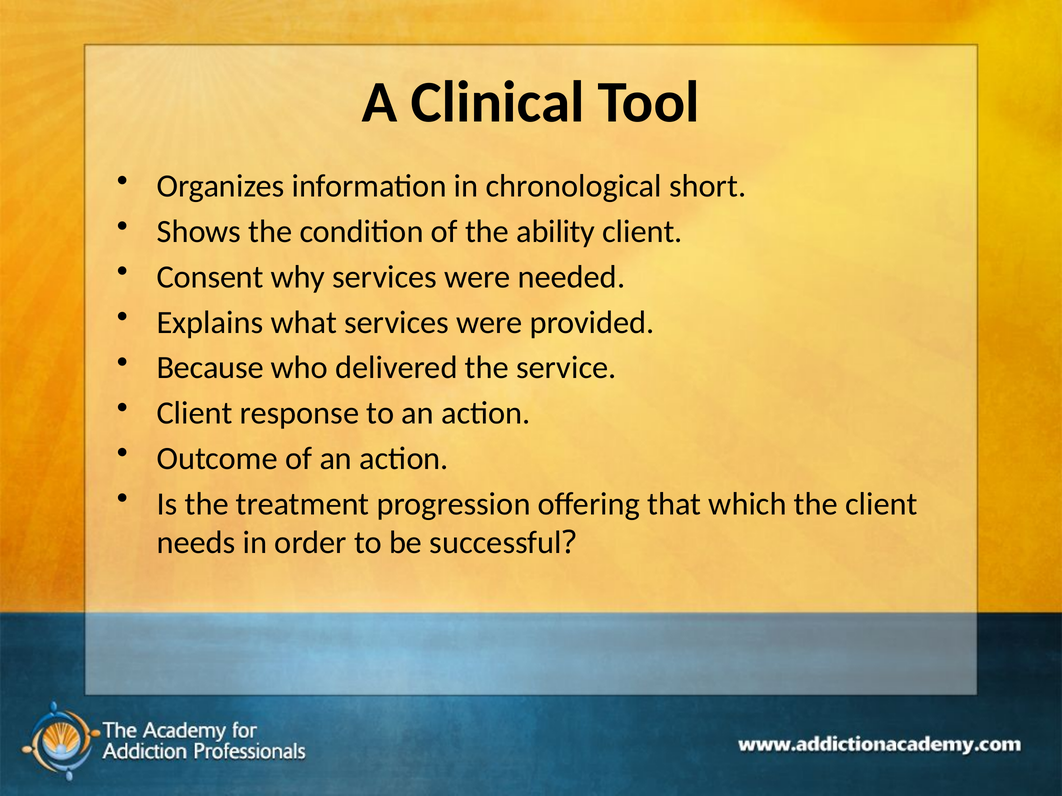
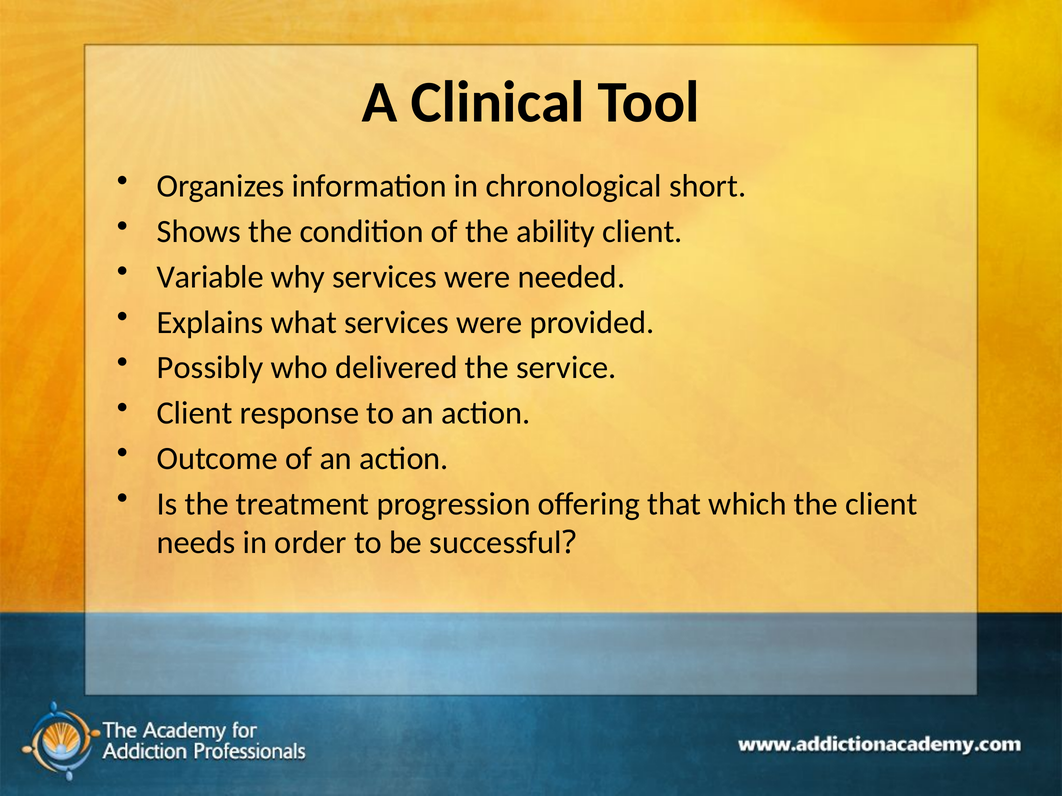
Consent: Consent -> Variable (210, 277)
Because: Because -> Possibly (210, 368)
